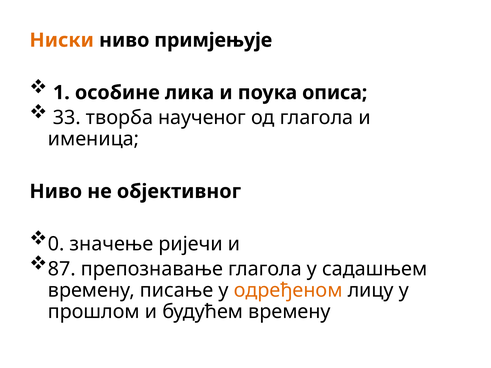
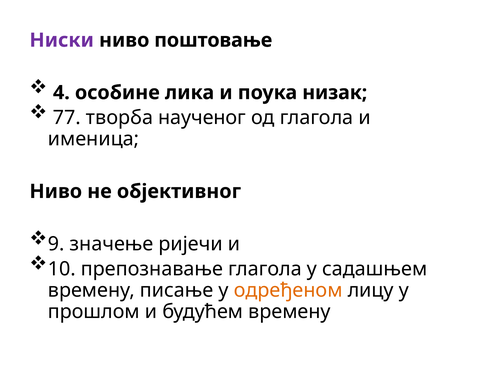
Ниски colour: orange -> purple (62, 40)
примјењује: примјењује -> поштовање (213, 40)
1: 1 -> 4 (61, 93)
описа: описа -> низак (335, 93)
33: 33 -> 77 (67, 118)
0: 0 -> 9 (56, 244)
87: 87 -> 10 (62, 269)
